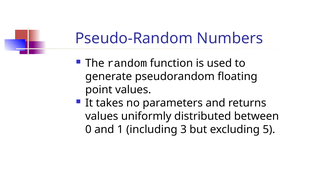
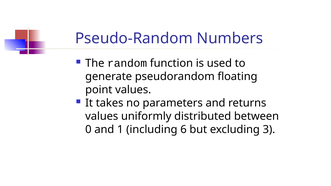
3: 3 -> 6 (183, 130)
5: 5 -> 3 (269, 130)
